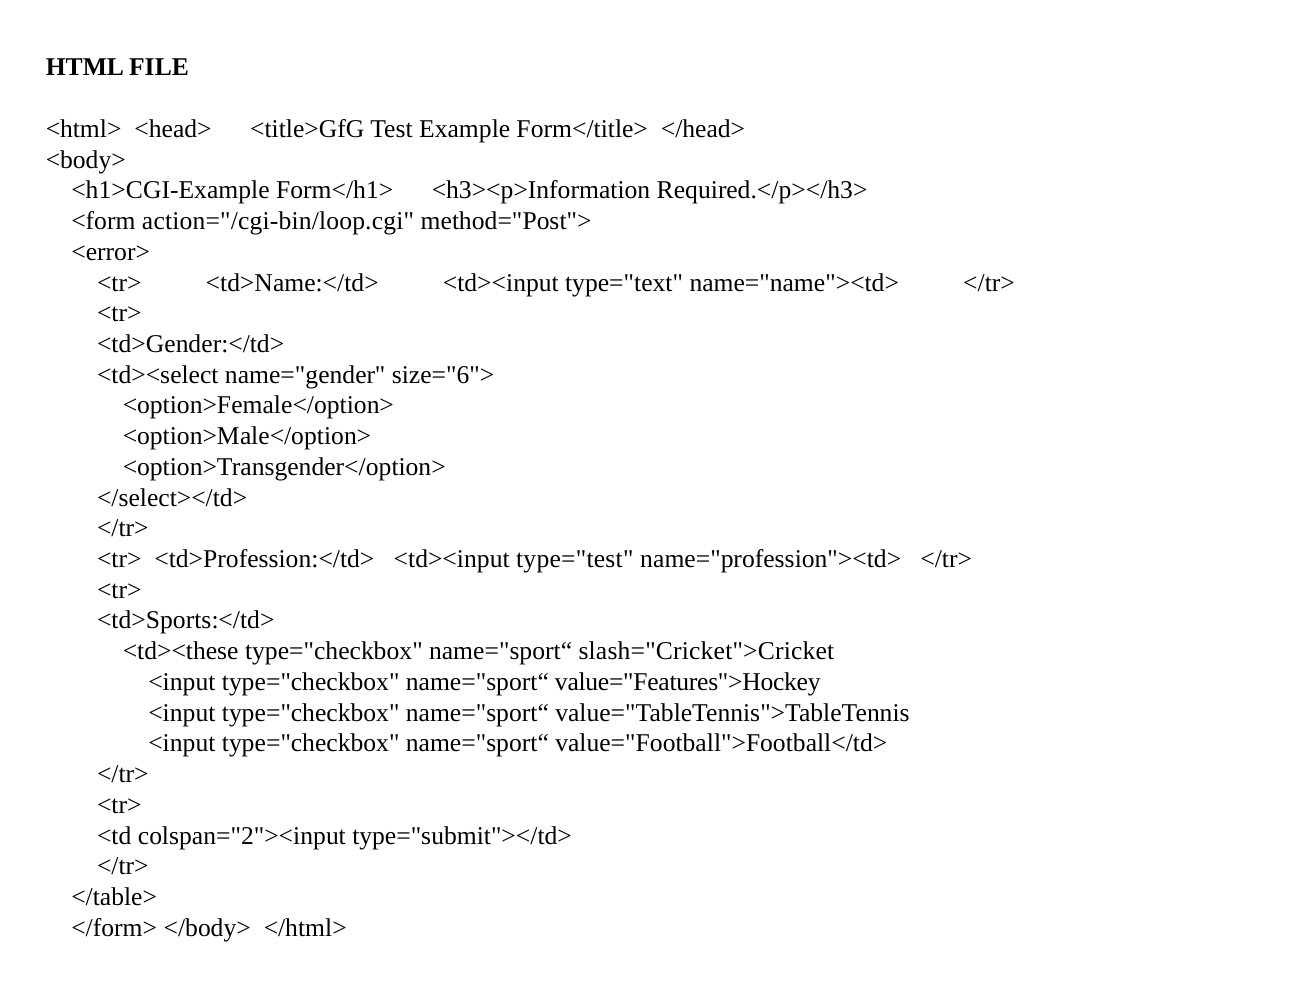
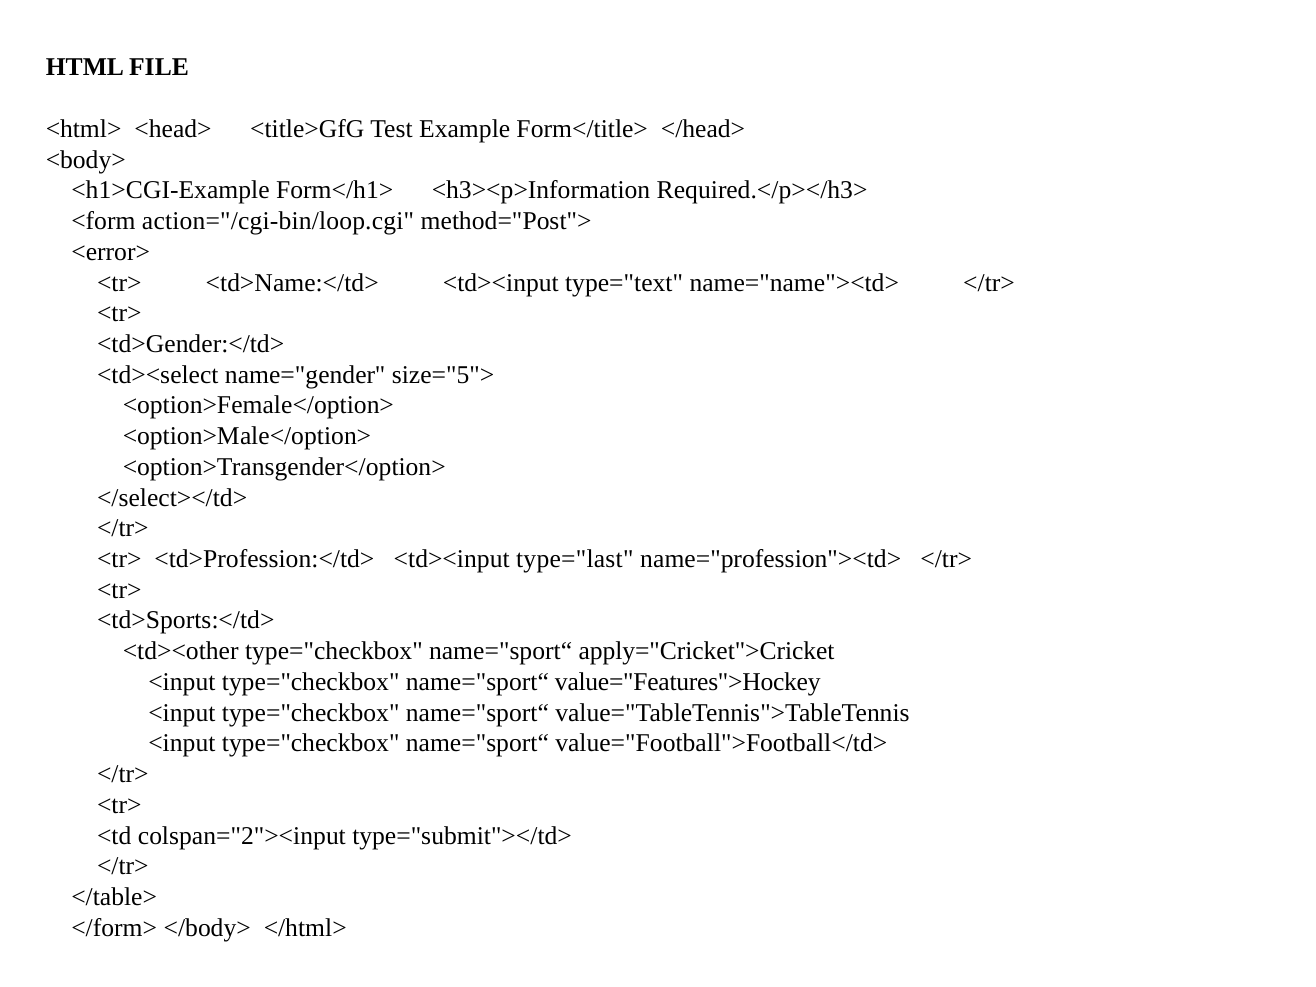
size="6">: size="6"> -> size="5"> (443, 375)
type="test: type="test -> type="last (575, 559)
<td><these: <td><these -> <td><other (181, 651)
slash="Cricket">Cricket: slash="Cricket">Cricket -> apply="Cricket">Cricket (707, 651)
